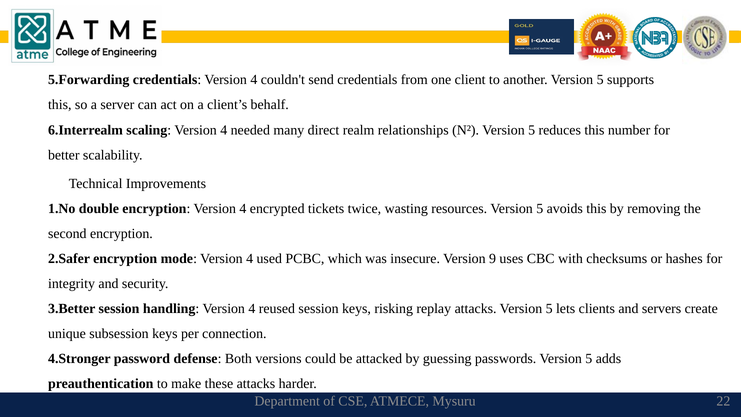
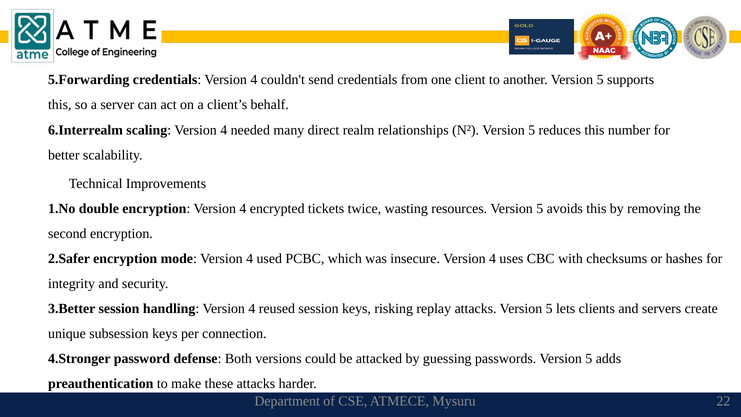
insecure Version 9: 9 -> 4 (493, 258)
